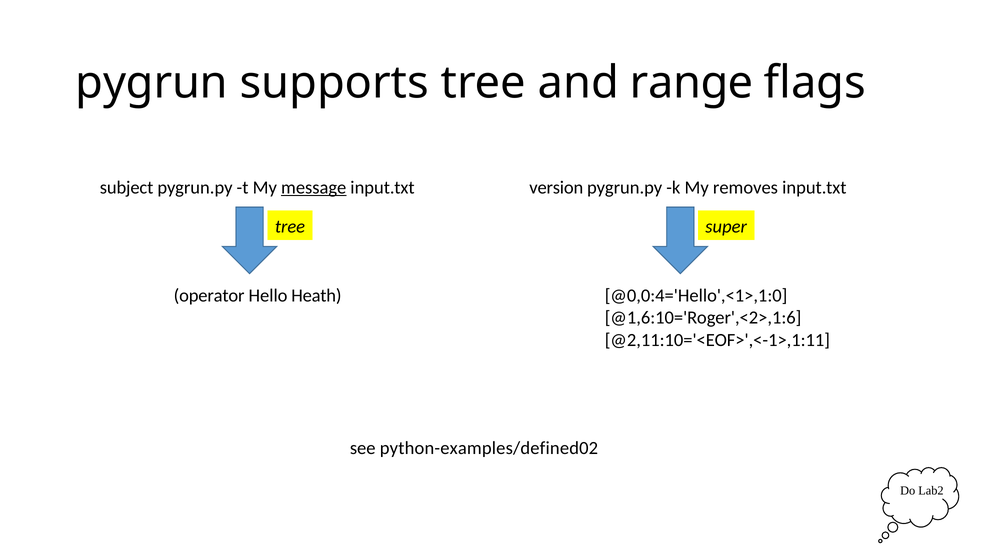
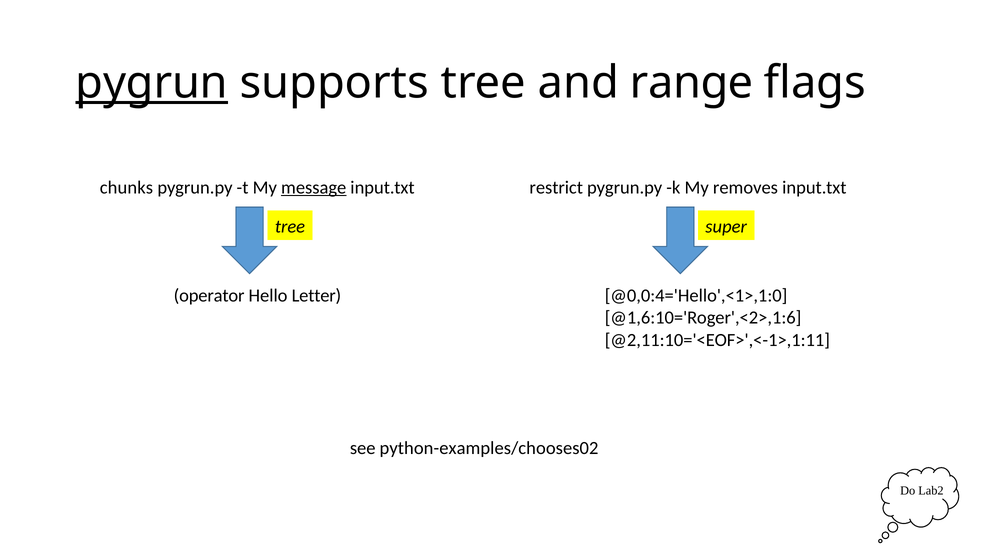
pygrun underline: none -> present (152, 83)
subject: subject -> chunks (126, 187)
version: version -> restrict (556, 187)
Heath: Heath -> Letter (316, 295)
python-examples/defined02: python-examples/defined02 -> python-examples/chooses02 (489, 448)
